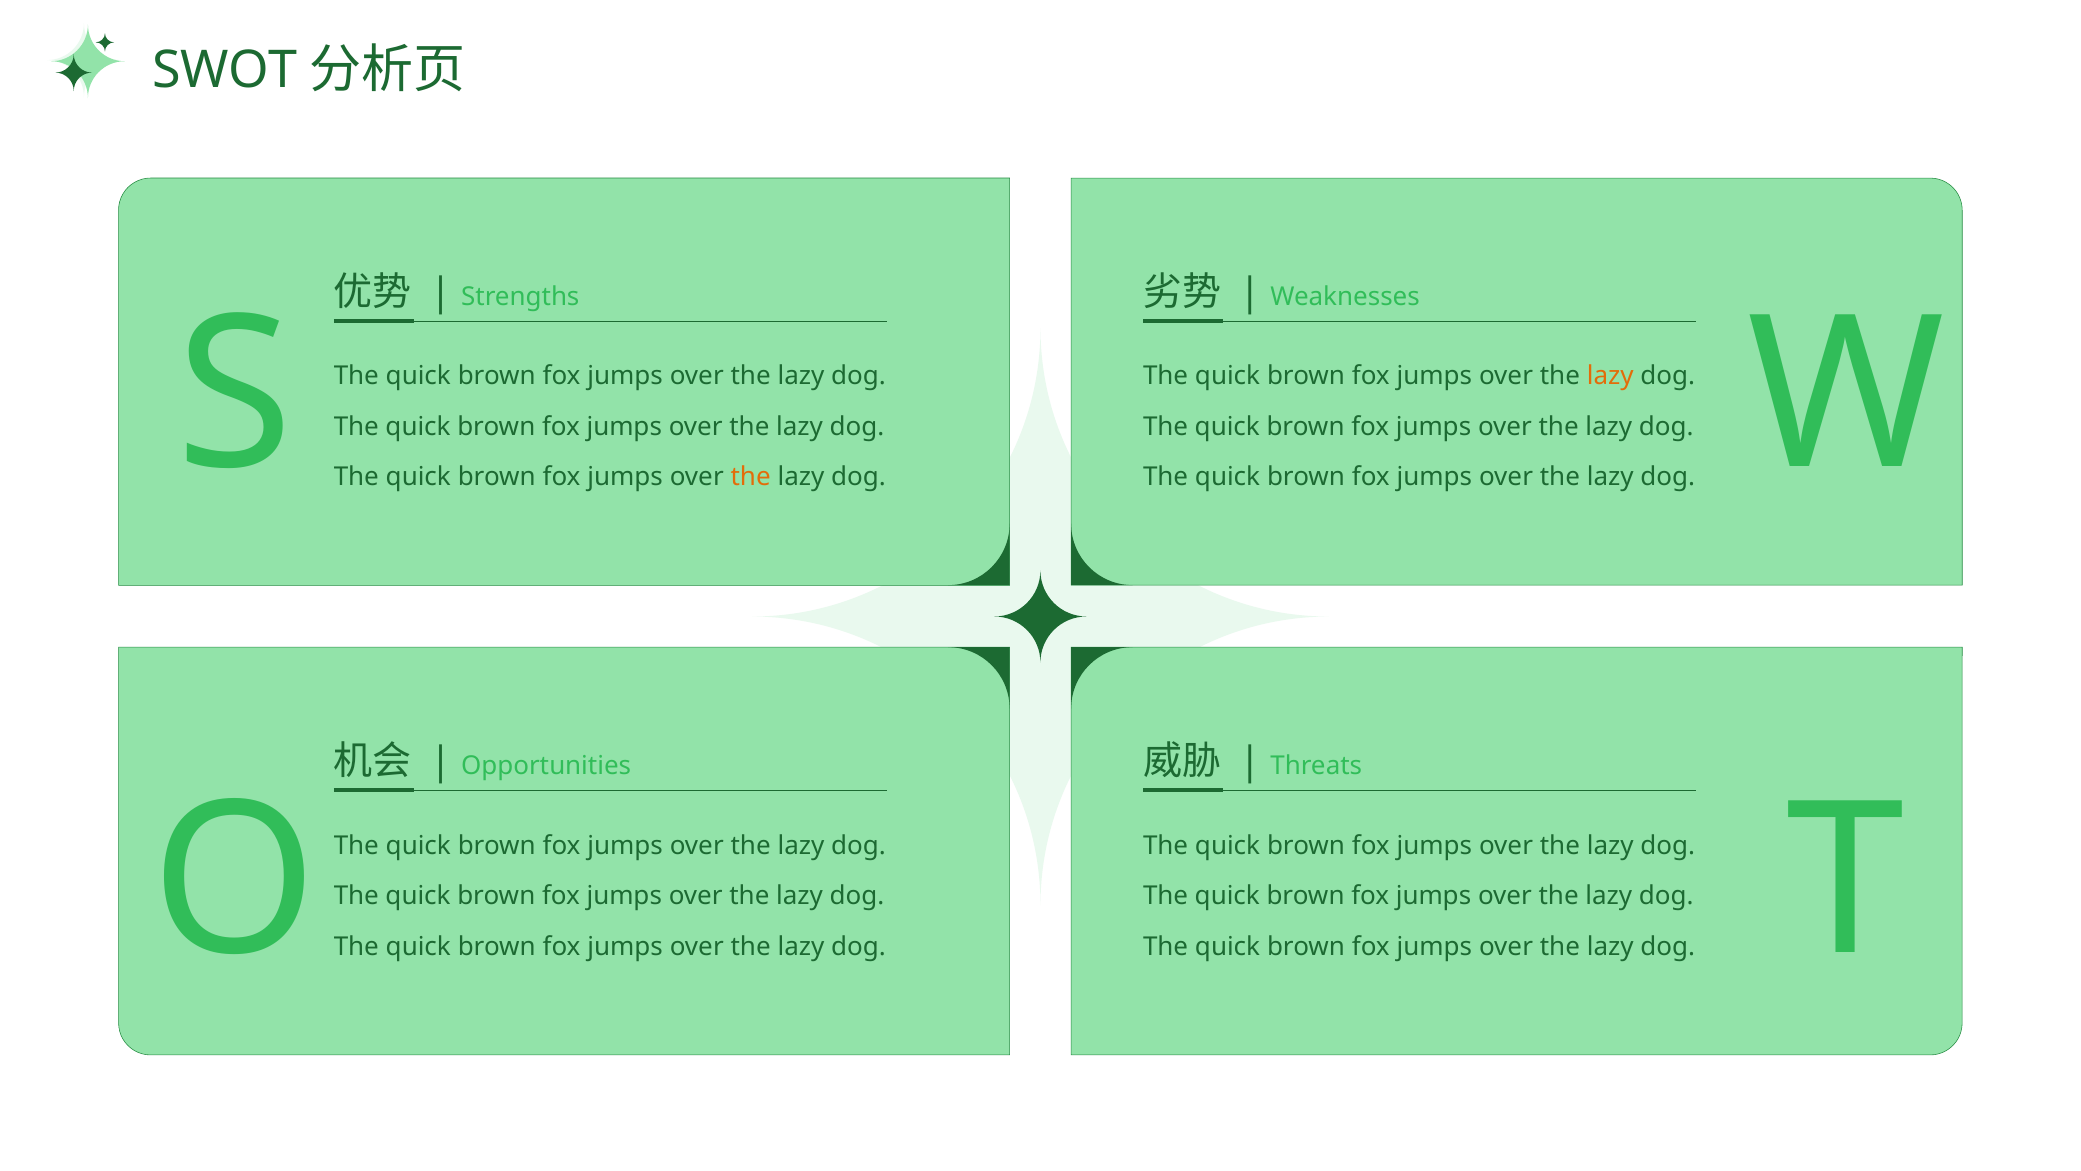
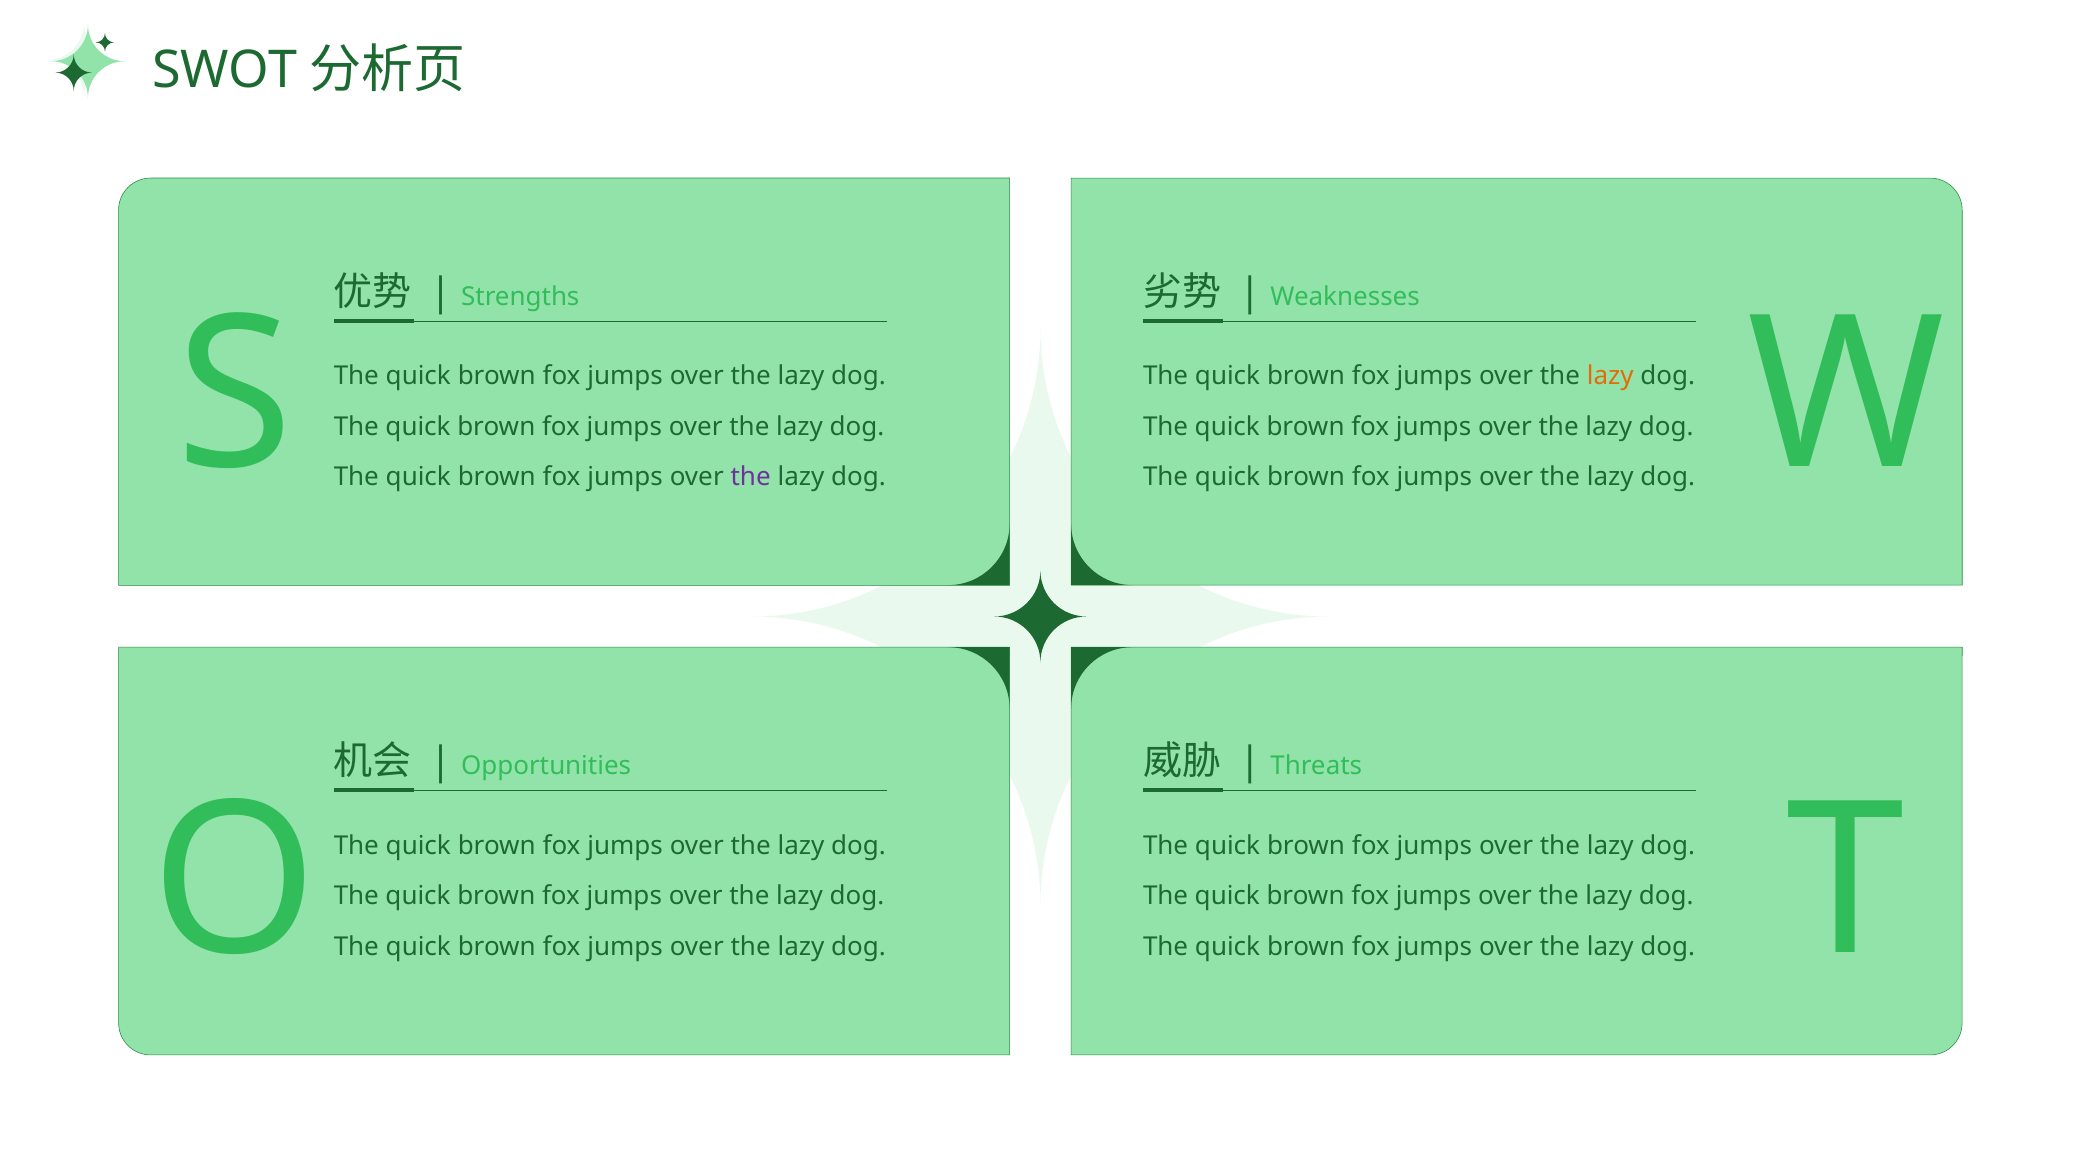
the colour: orange -> purple (751, 477)
